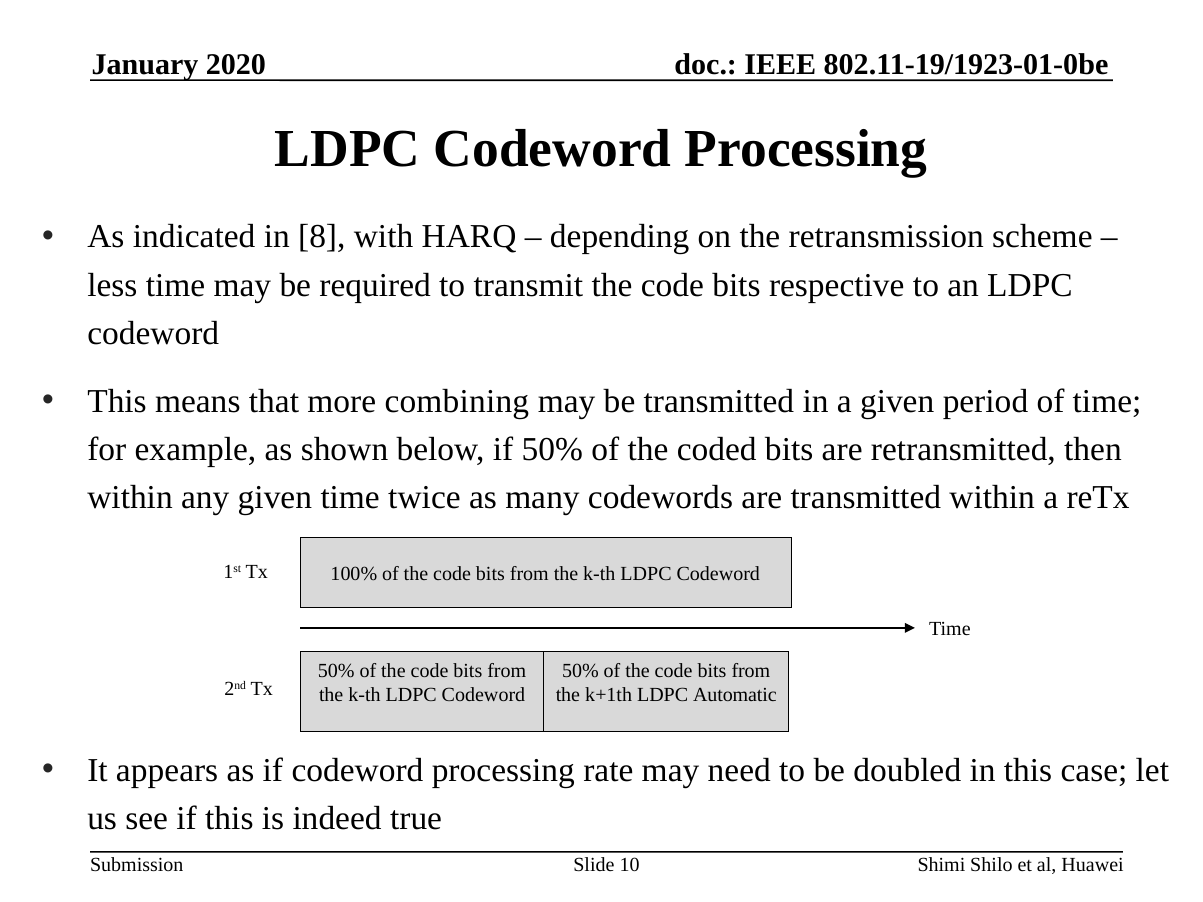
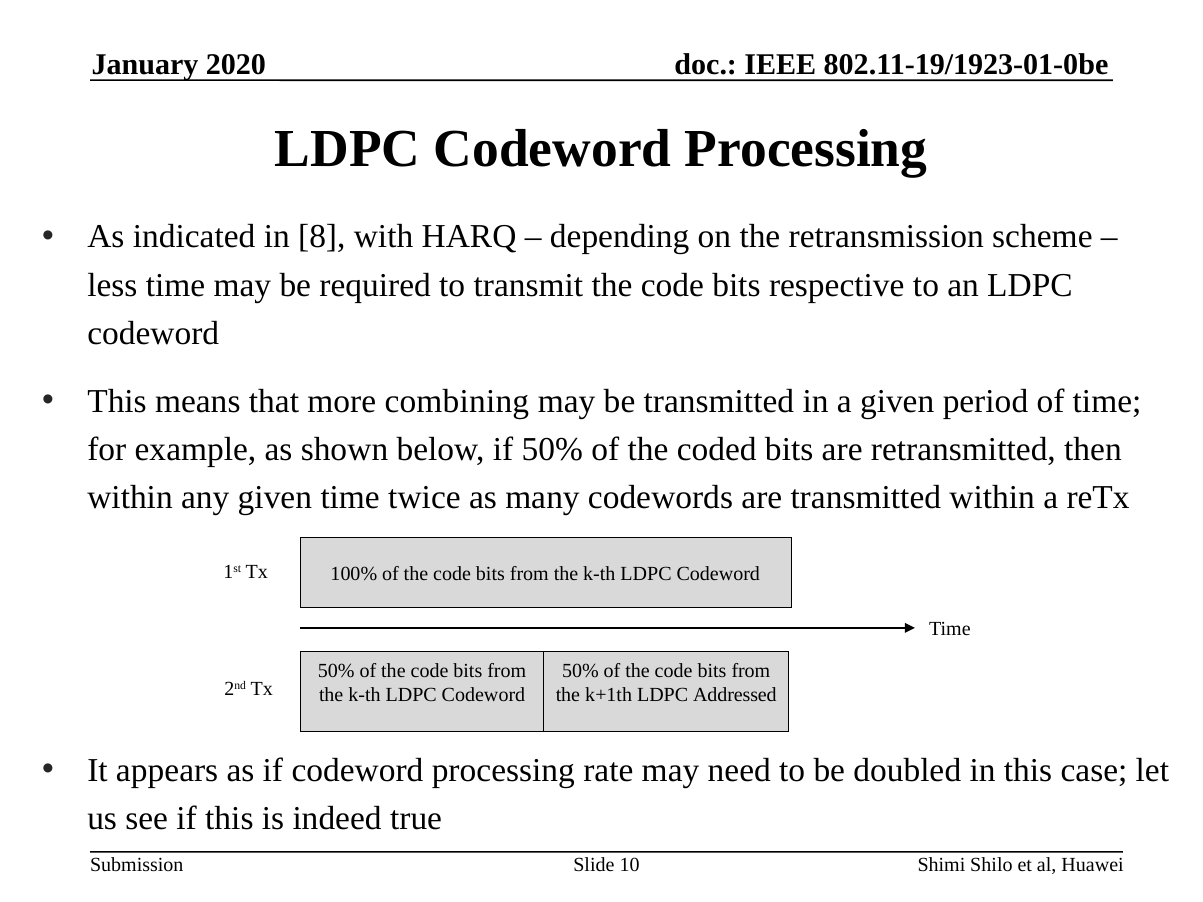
Automatic: Automatic -> Addressed (735, 695)
